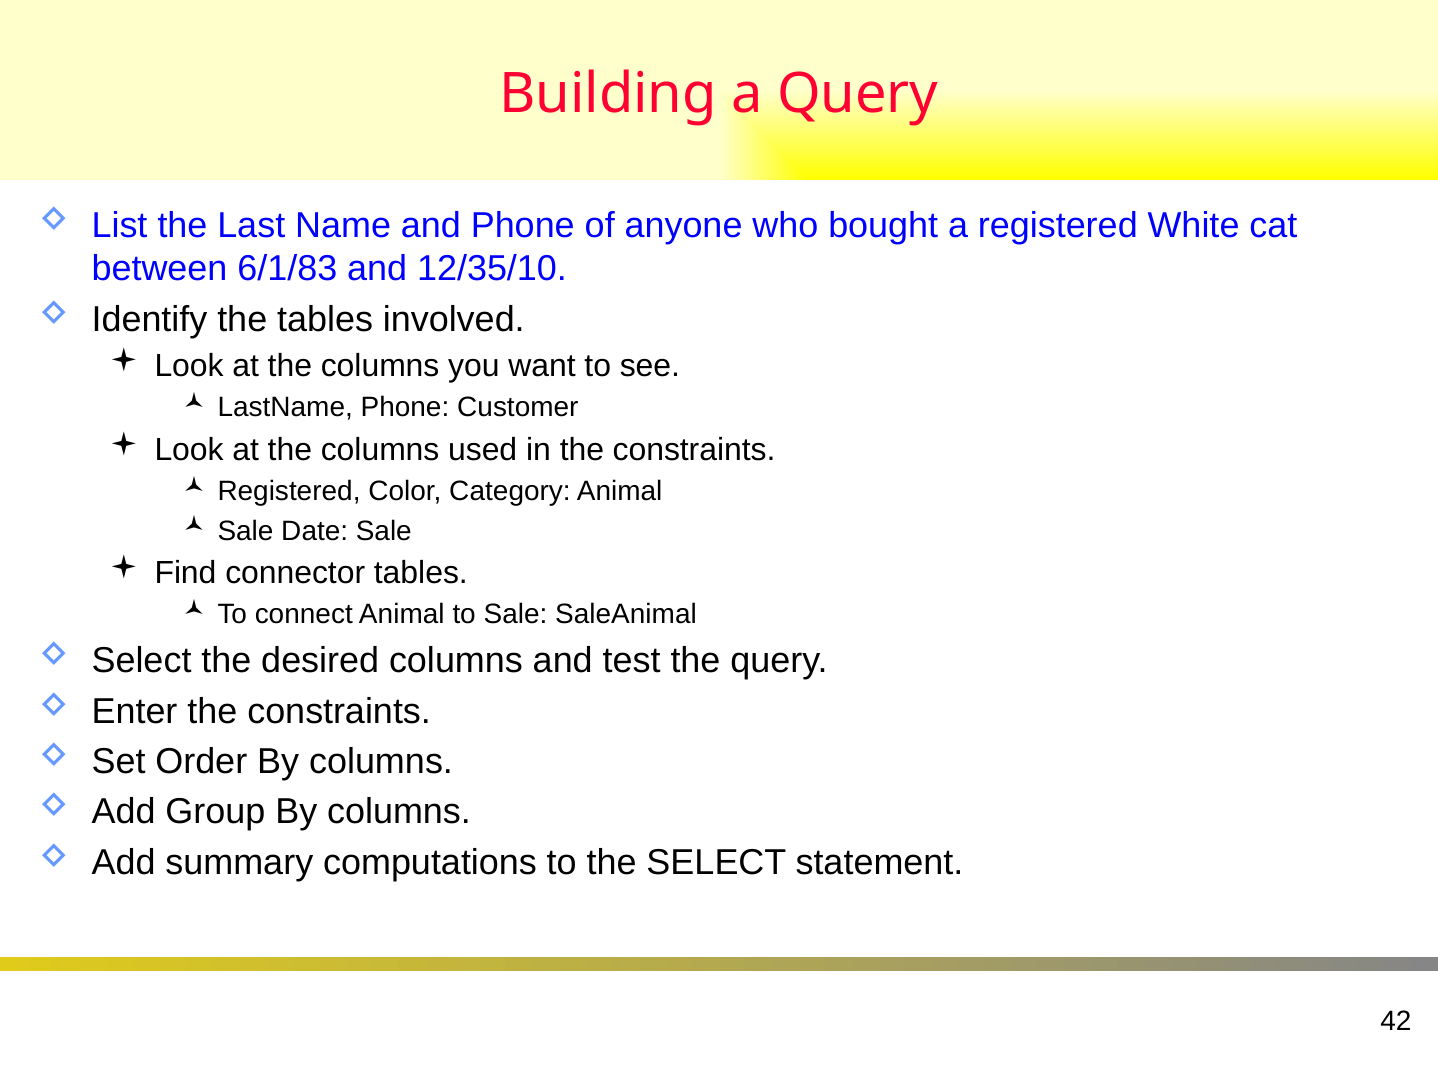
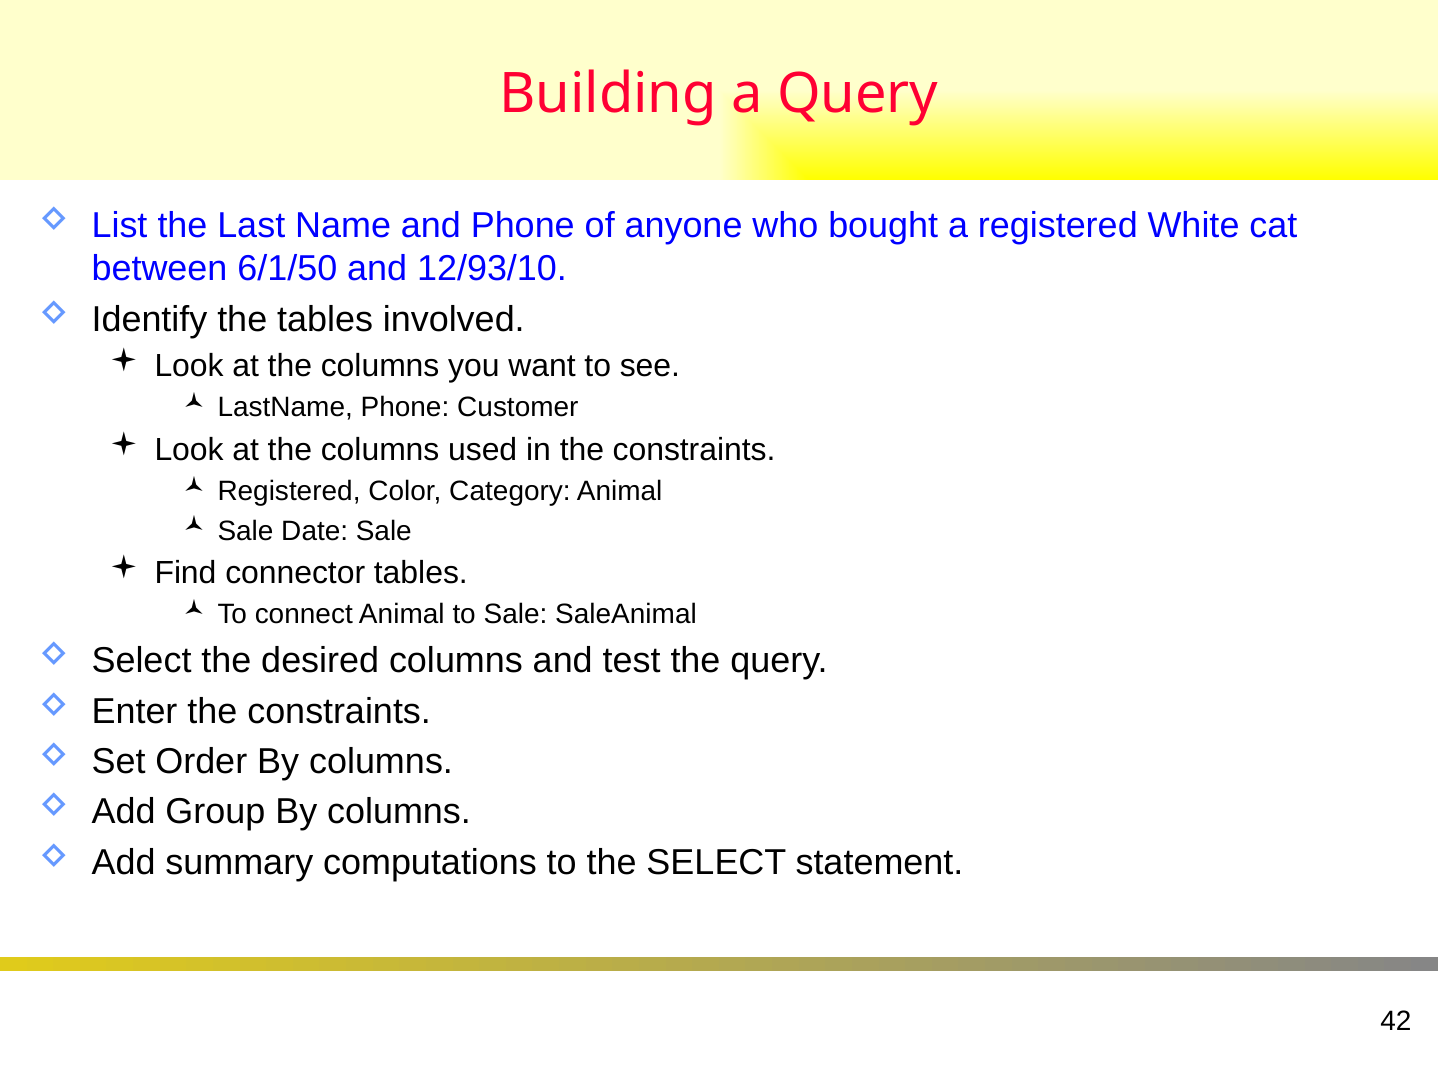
6/1/83: 6/1/83 -> 6/1/50 (287, 269)
12/35/10: 12/35/10 -> 12/93/10 (492, 269)
